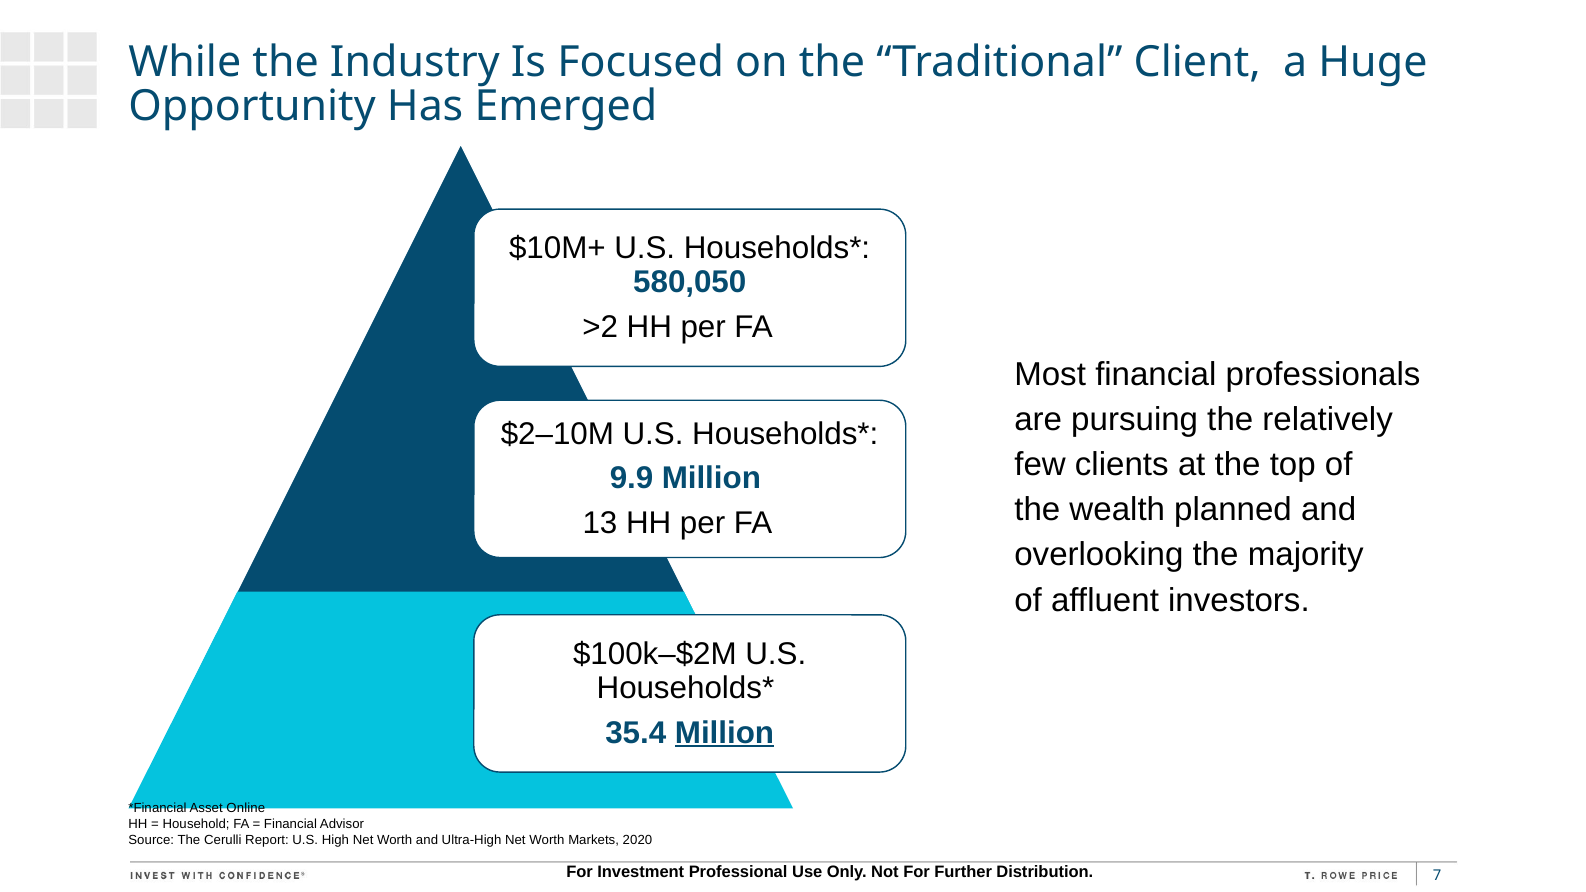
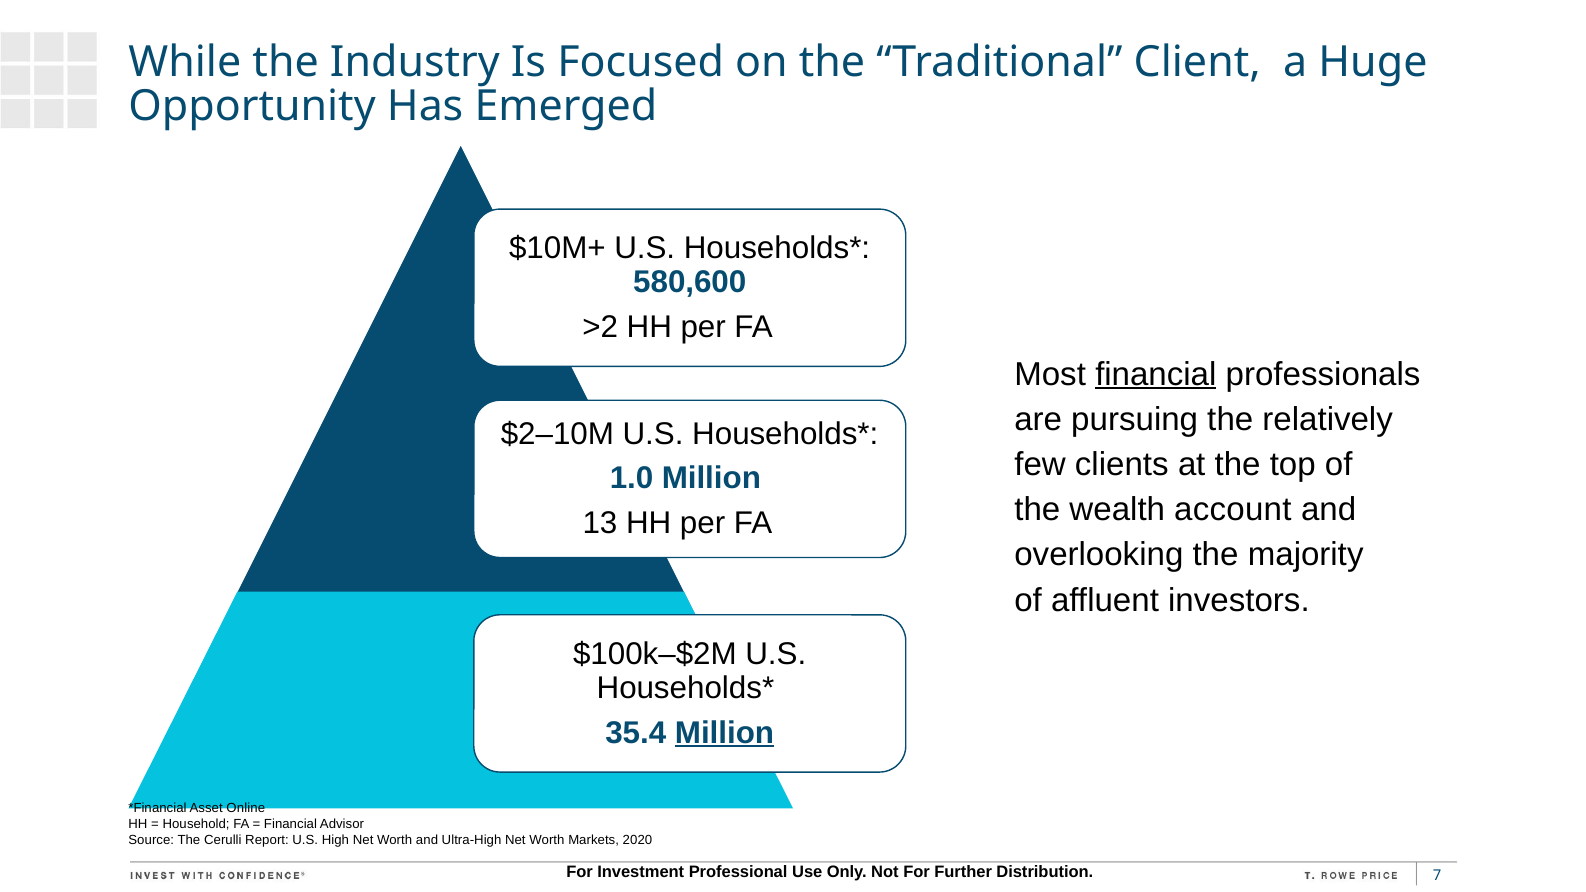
580,050: 580,050 -> 580,600 (690, 282)
financial underline: none -> present (1156, 374)
9.9: 9.9 -> 1.0 (632, 479)
planned: planned -> account (1233, 510)
